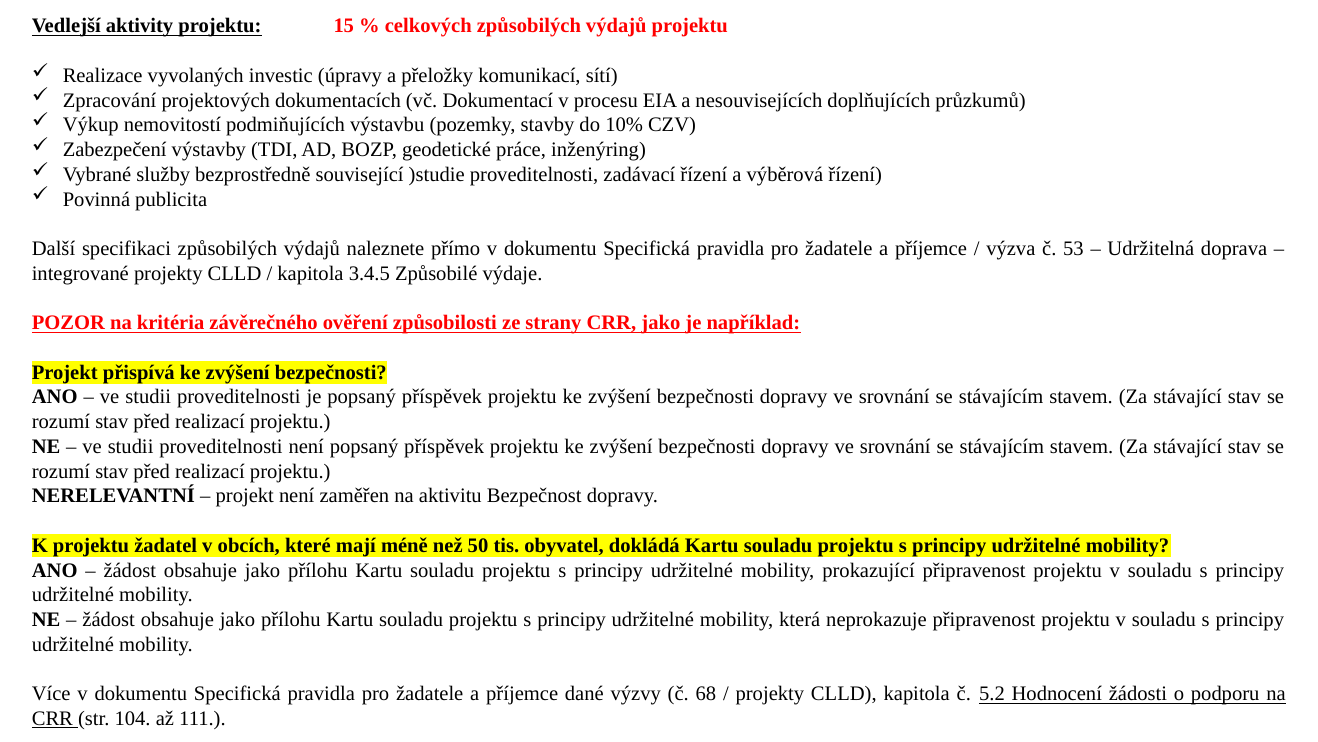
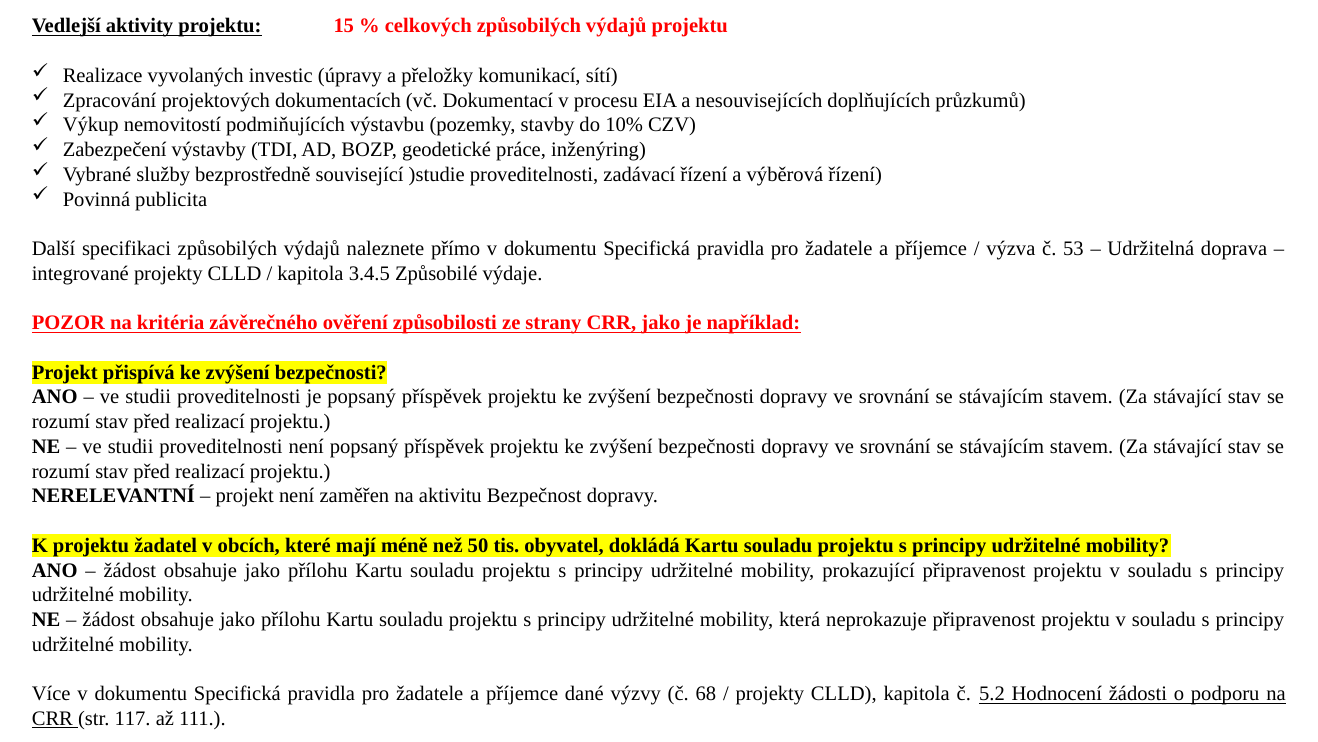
104: 104 -> 117 (133, 718)
